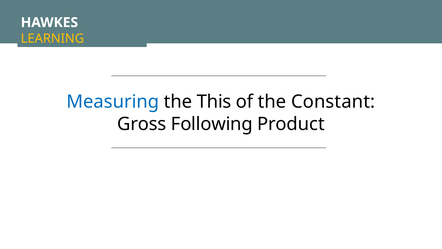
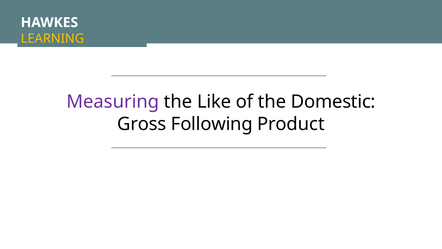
Measuring colour: blue -> purple (113, 102)
This: This -> Like (214, 102)
Constant: Constant -> Domestic (333, 102)
